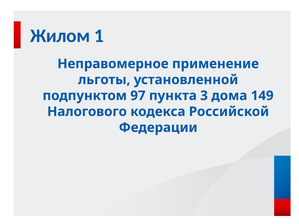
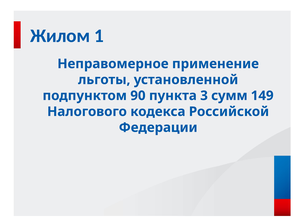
97: 97 -> 90 (138, 96)
дома: дома -> сумм (229, 96)
